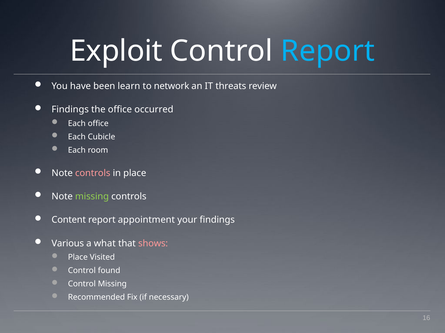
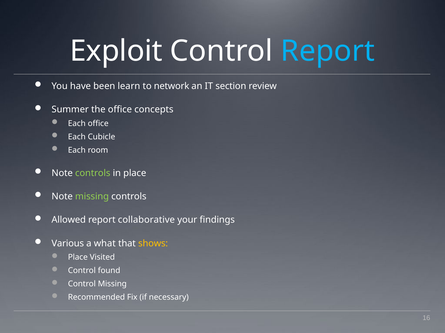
threats: threats -> section (231, 86)
Findings: Findings -> Summer (70, 110)
occurred: occurred -> concepts (154, 110)
controls colour: pink -> light green (93, 173)
Content: Content -> Allowed (69, 220)
appointment: appointment -> collaborative (146, 220)
shows colour: pink -> yellow (153, 244)
